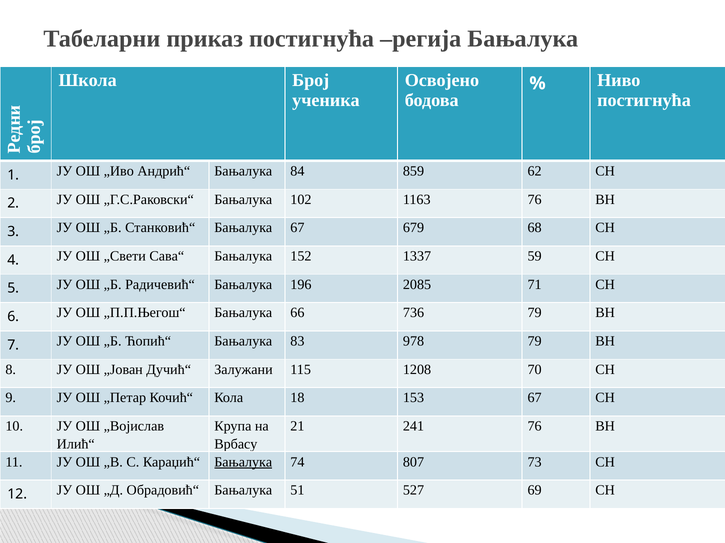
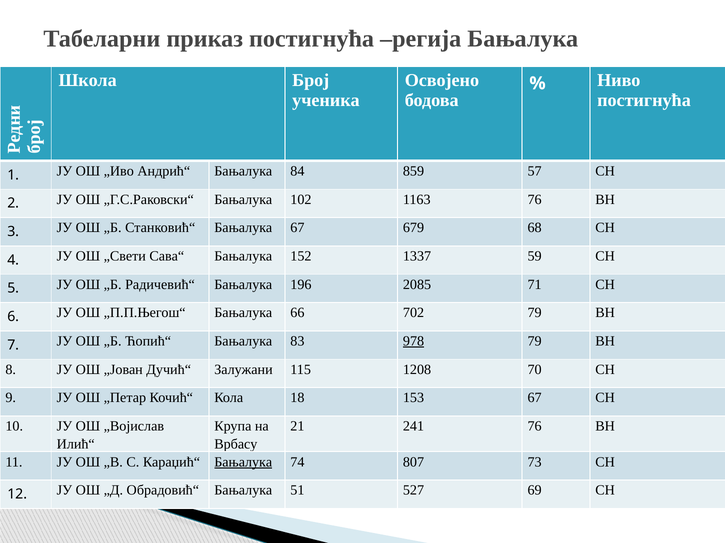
62: 62 -> 57 (535, 171)
736: 736 -> 702 (414, 313)
978 underline: none -> present (414, 342)
